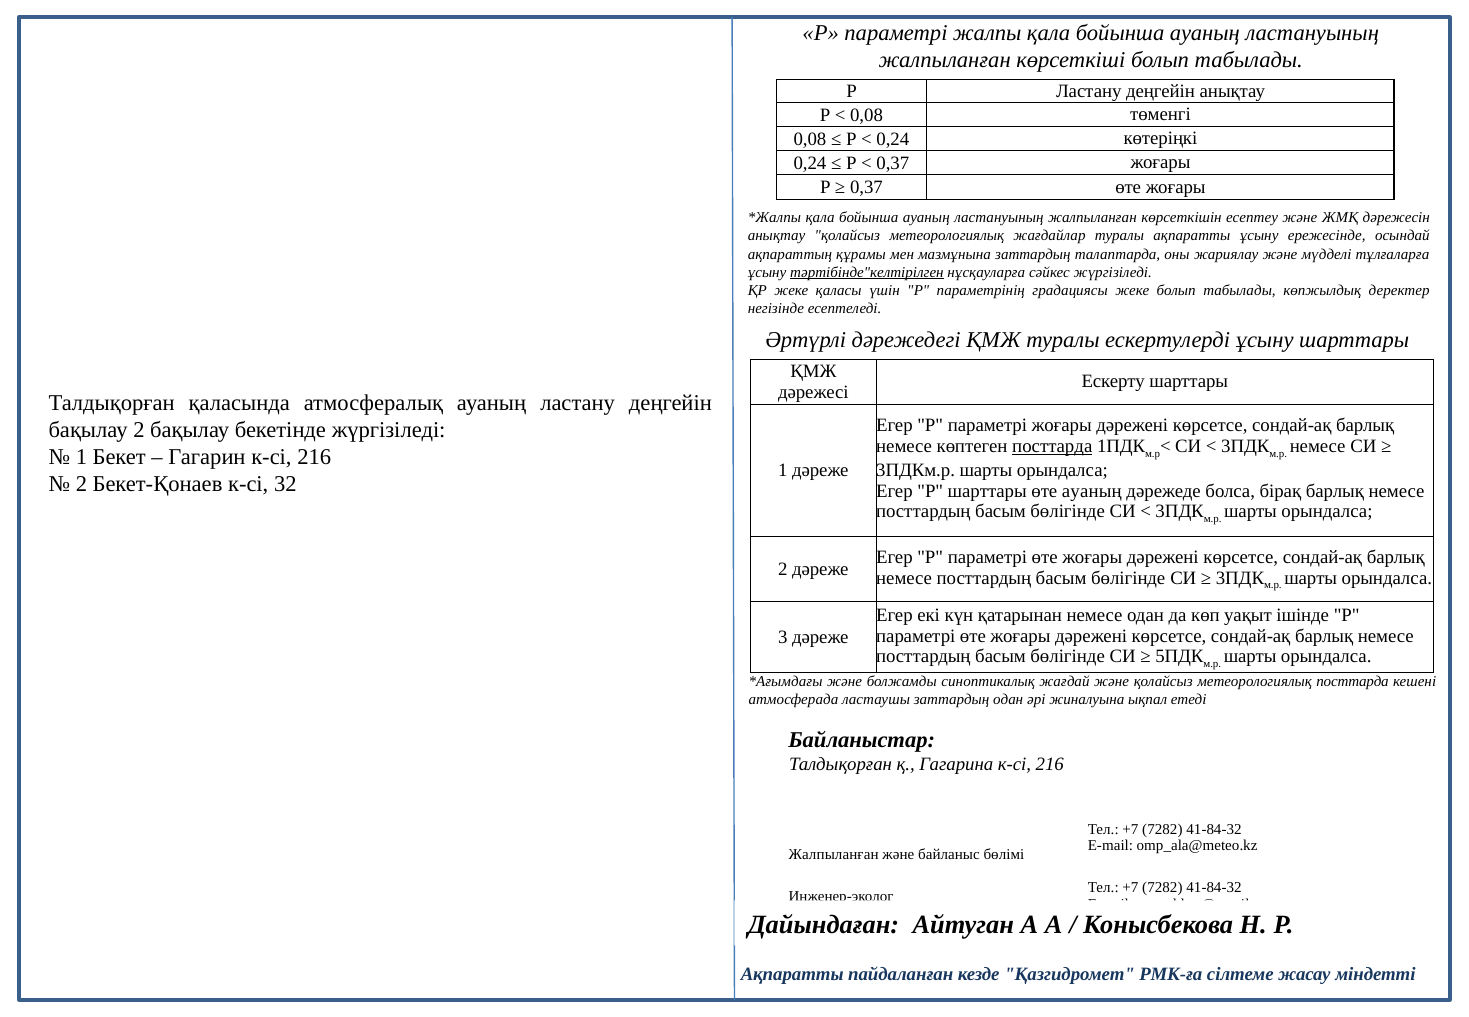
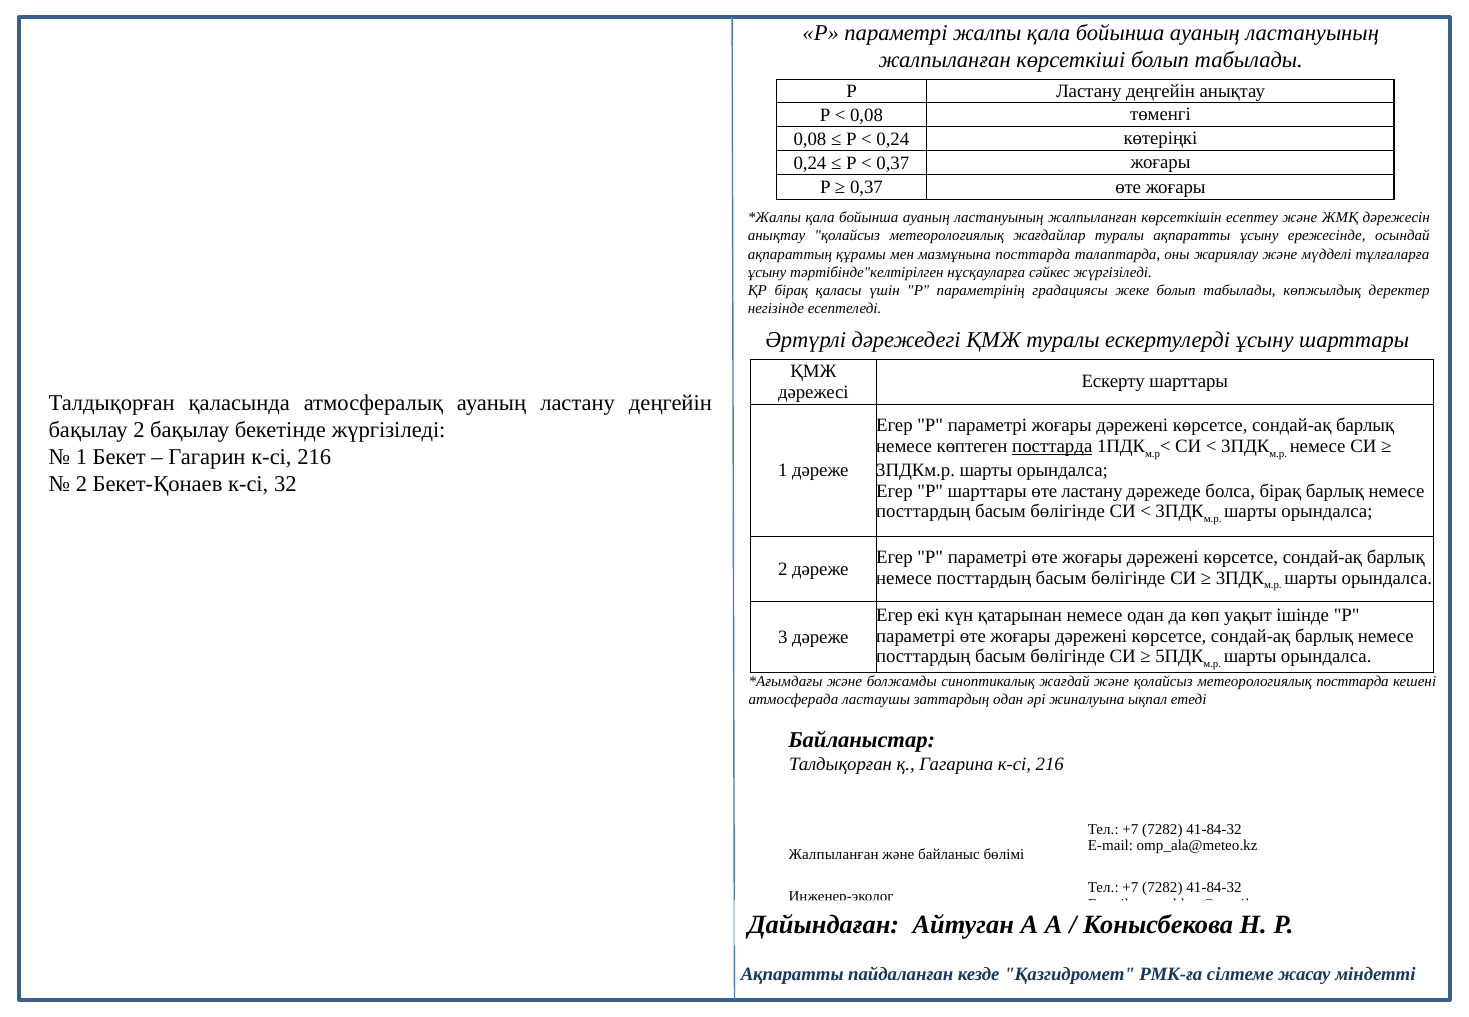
мазмұнына заттардың: заттардың -> посттарда (1033, 254)
тәртібінде"келтірілген underline: present -> none (867, 272)
ҚР жеке: жеке -> бірақ (791, 290)
өте ауаның: ауаның -> ластану (1092, 491)
